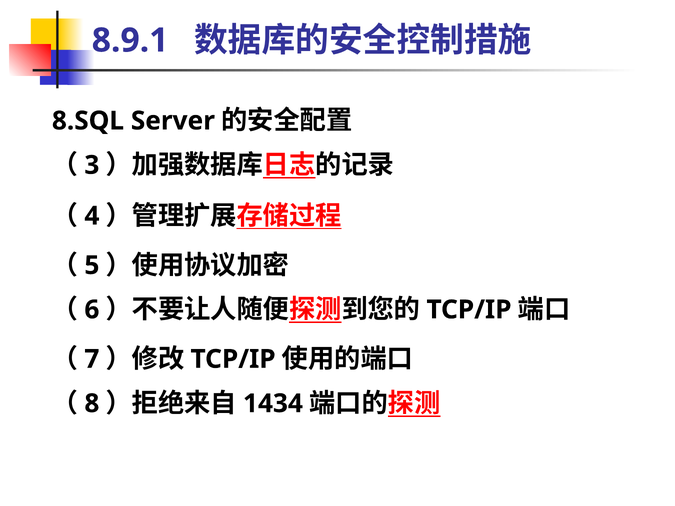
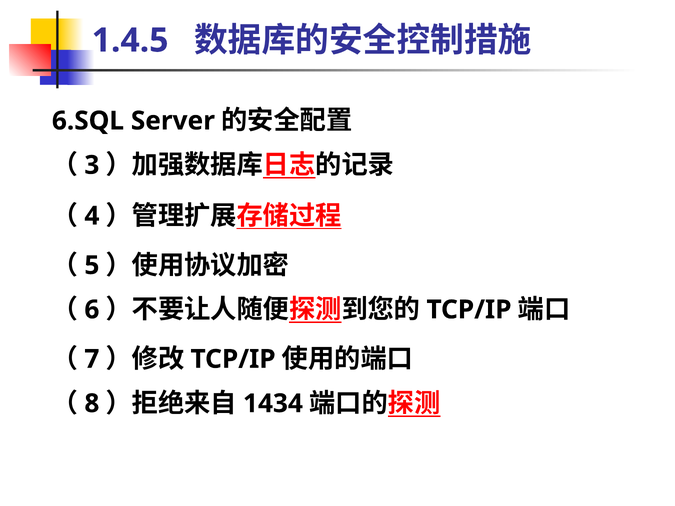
8.9.1: 8.9.1 -> 1.4.5 (130, 40)
8.SQL: 8.SQL -> 6.SQL (88, 121)
